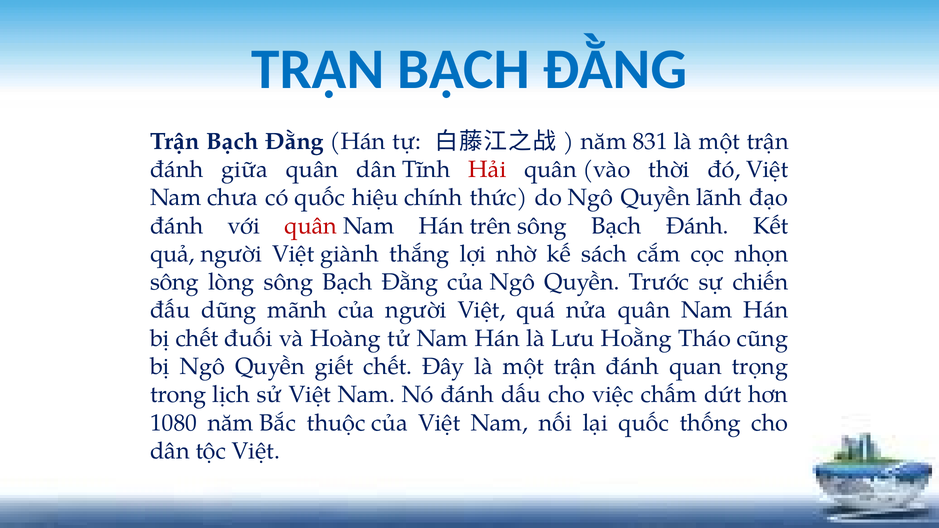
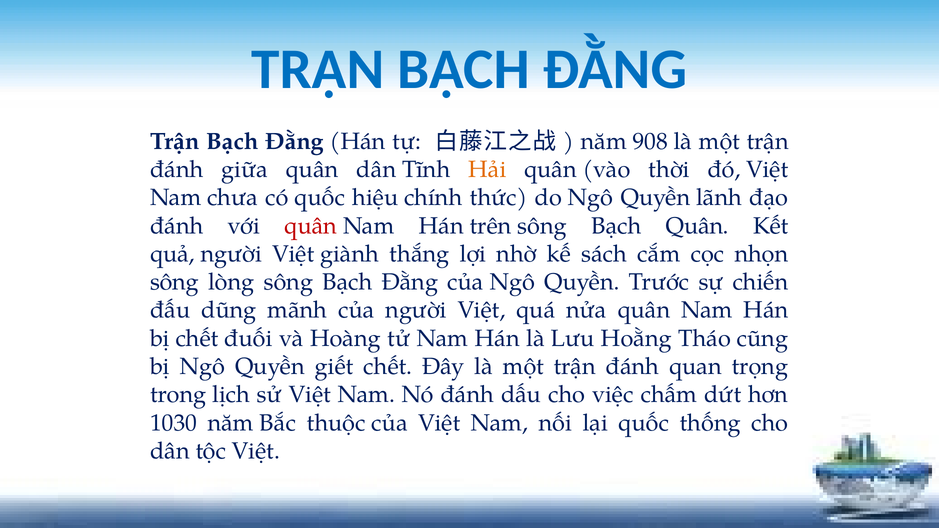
831: 831 -> 908 (650, 141)
Hải colour: red -> orange (487, 170)
Bạch Đánh: Đánh -> Quân (697, 226)
1080: 1080 -> 1030 (174, 423)
